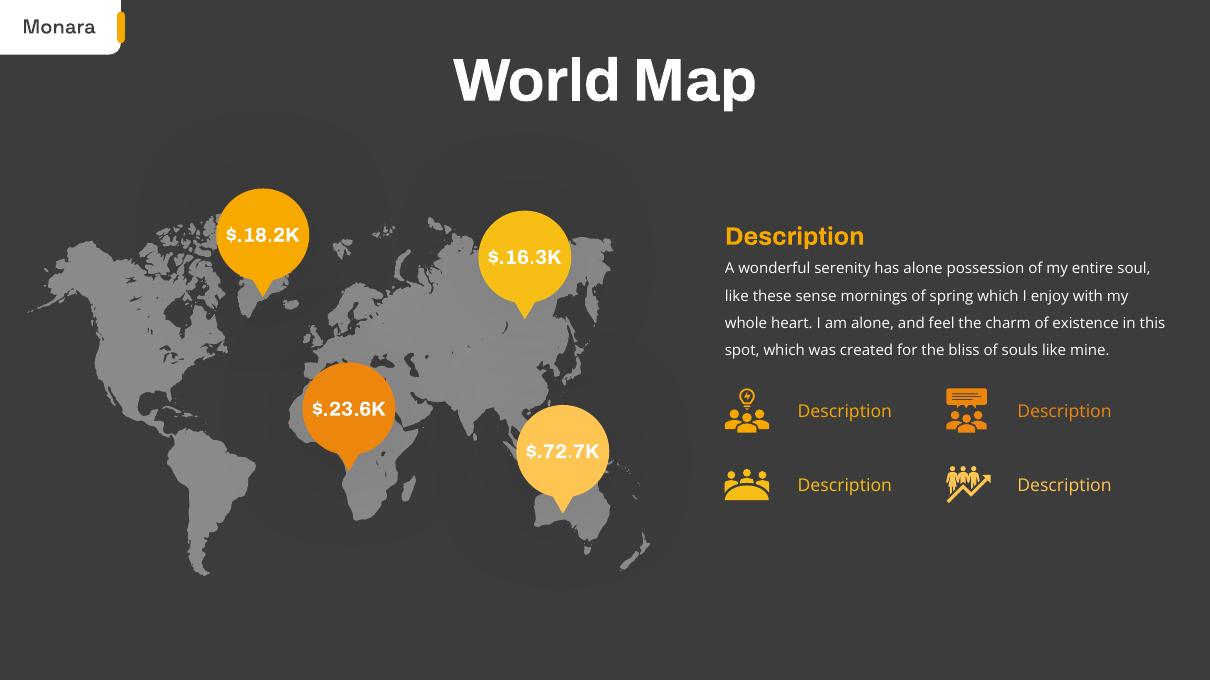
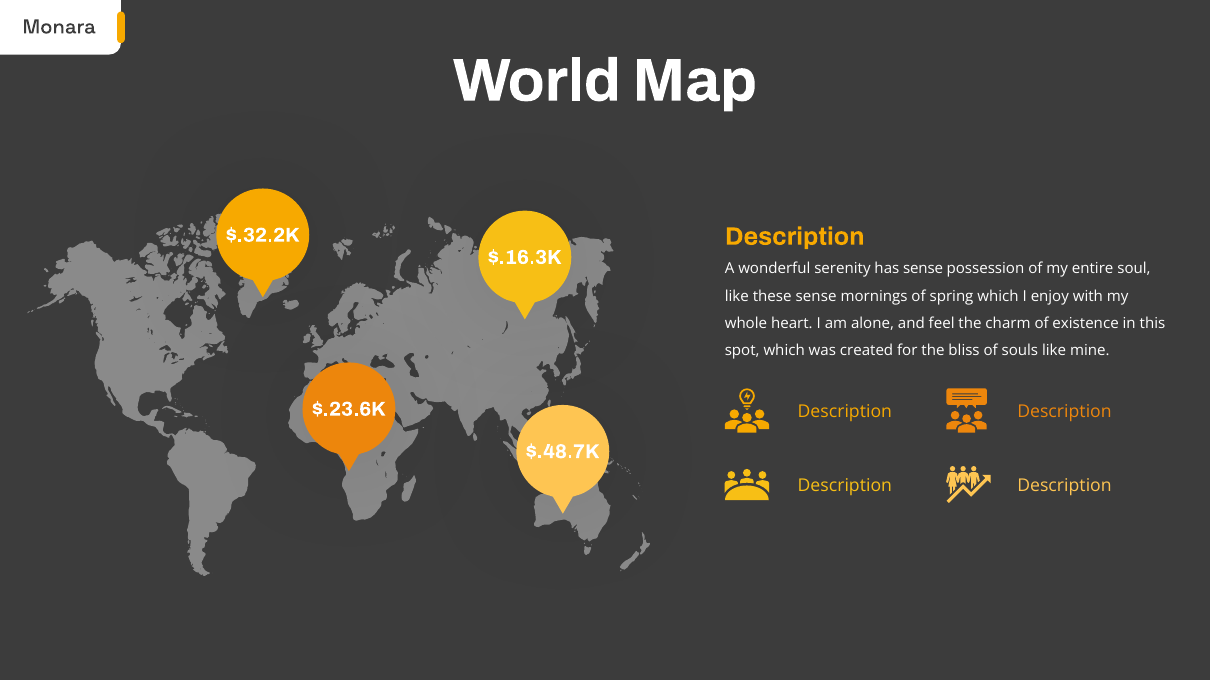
$.18.2K: $.18.2K -> $.32.2K (263, 235)
has alone: alone -> sense (923, 269)
$.72.7K: $.72.7K -> $.48.7K (563, 452)
